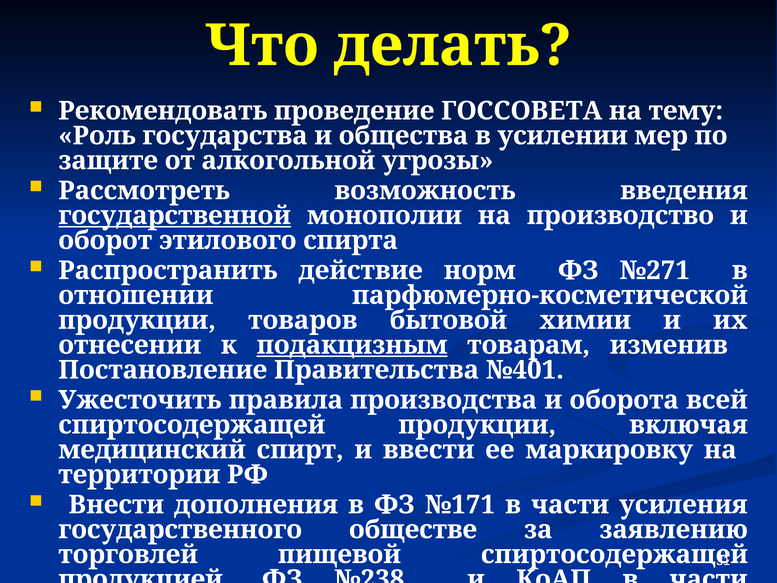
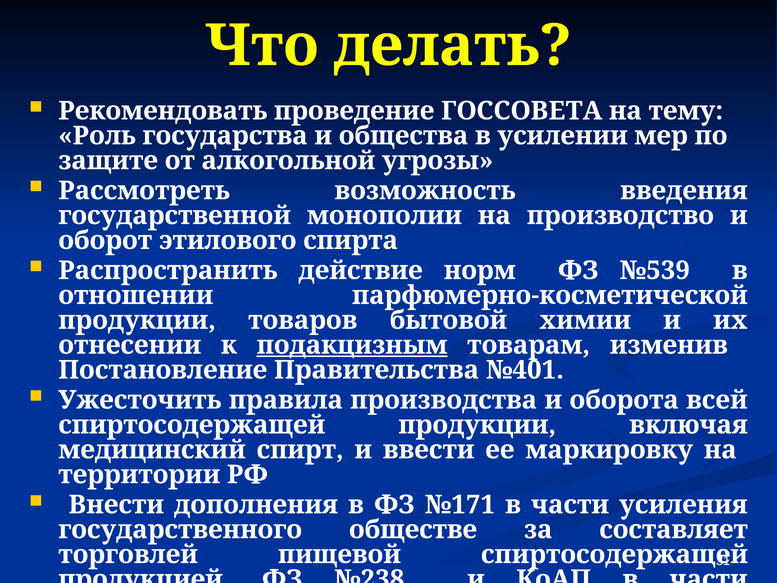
государственной underline: present -> none (175, 215)
№271: №271 -> №539 (655, 270)
заявлению: заявлению -> составляет (674, 529)
